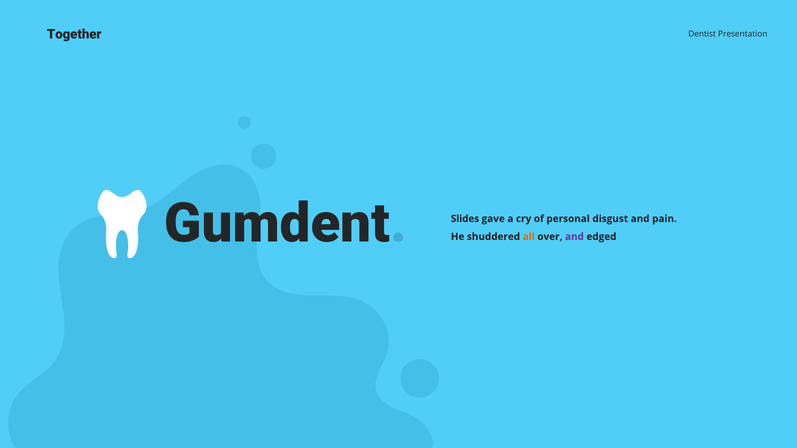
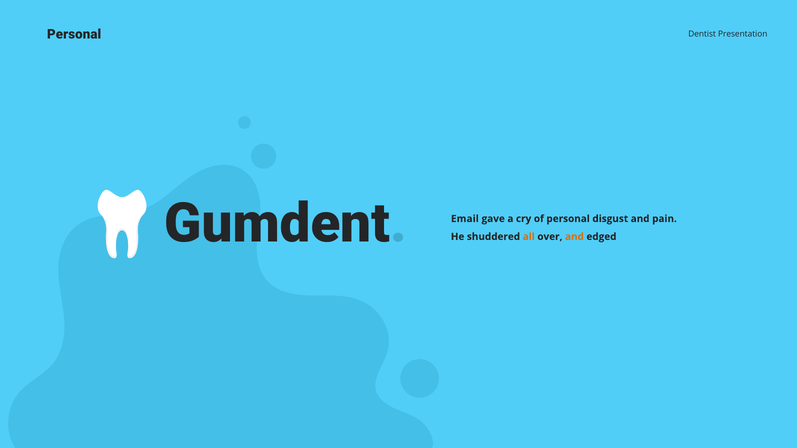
Together: Together -> Personal (74, 34)
Slides: Slides -> Email (465, 219)
and colour: purple -> orange (574, 237)
